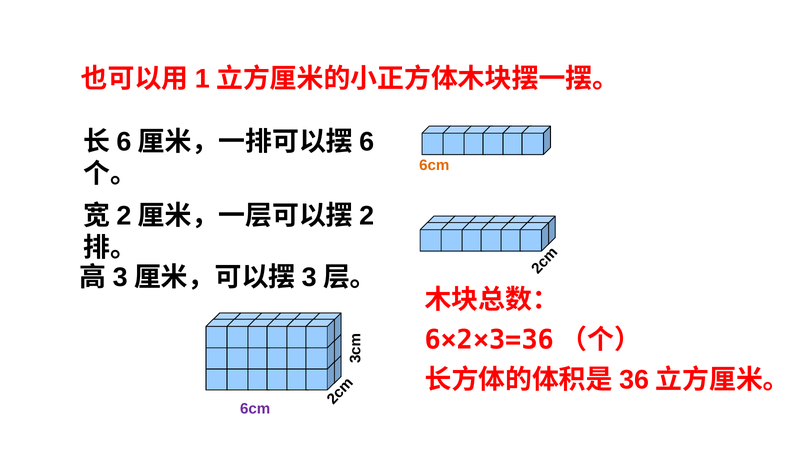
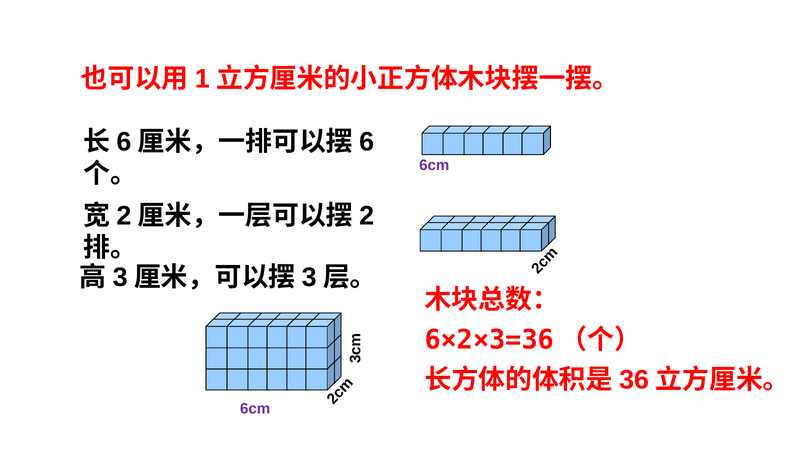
6cm colour: orange -> purple (434, 165)
